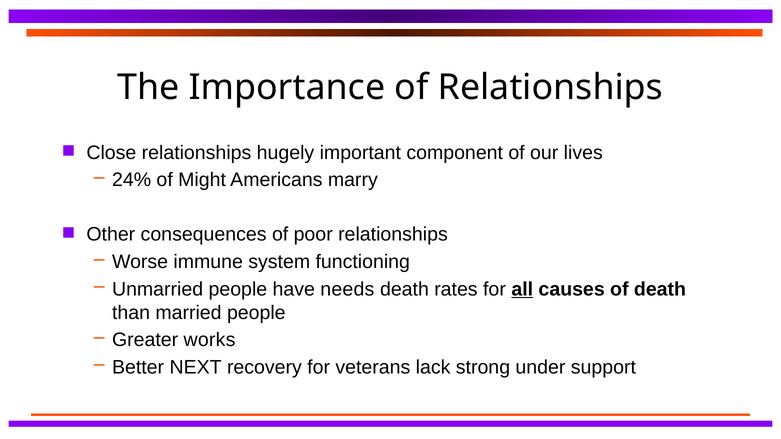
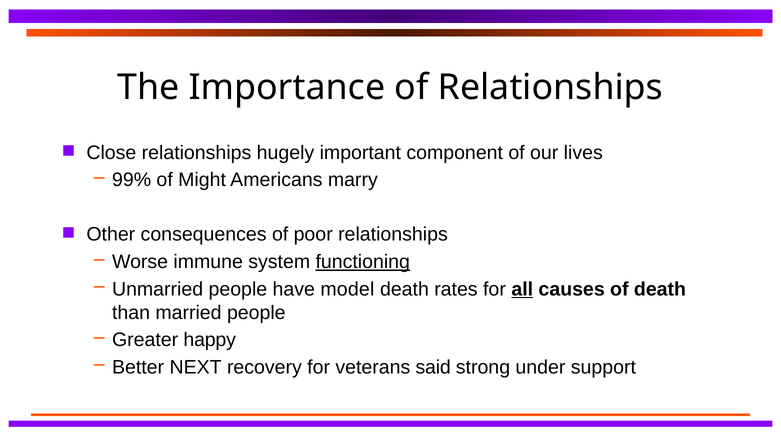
24%: 24% -> 99% (132, 180)
functioning underline: none -> present (363, 262)
needs: needs -> model (347, 289)
works: works -> happy (210, 340)
lack: lack -> said (433, 367)
